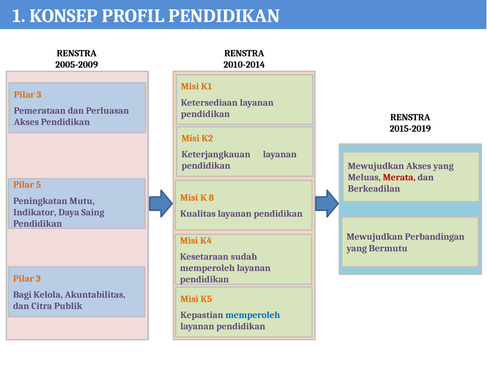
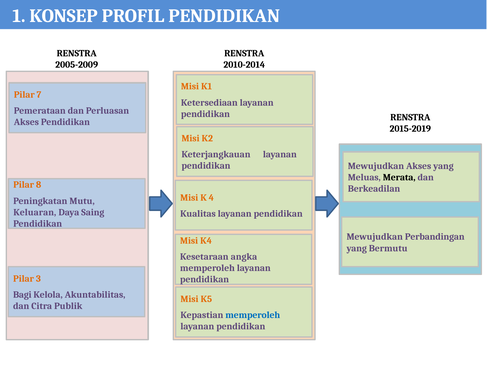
3: 3 -> 7 (39, 95)
Merata colour: red -> black (399, 178)
5: 5 -> 8 (39, 185)
8: 8 -> 4 (211, 198)
Indikator: Indikator -> Keluaran (35, 212)
sudah: sudah -> angka (244, 257)
